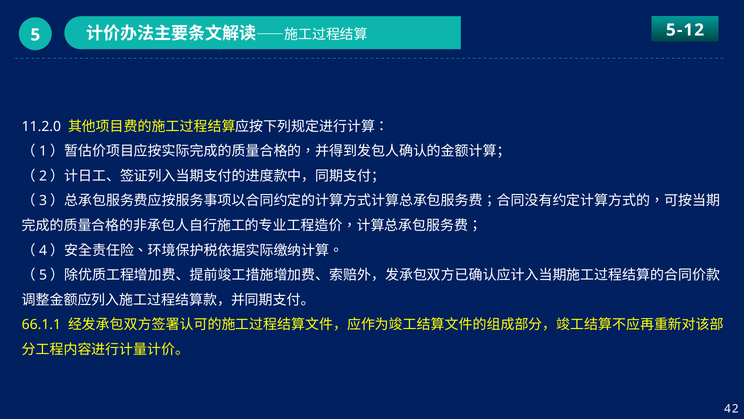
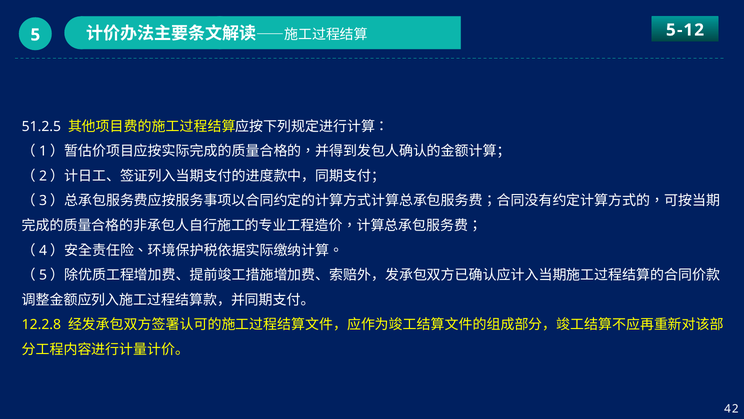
11.2.0: 11.2.0 -> 51.2.5 (41, 126)
66.1.1: 66.1.1 -> 12.2.8 (41, 325)
